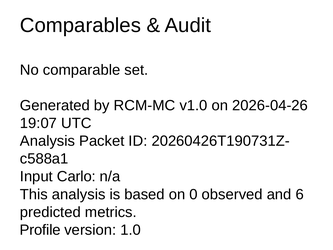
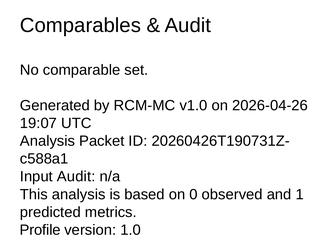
Input Carlo: Carlo -> Audit (76, 176)
6: 6 -> 1 (300, 194)
